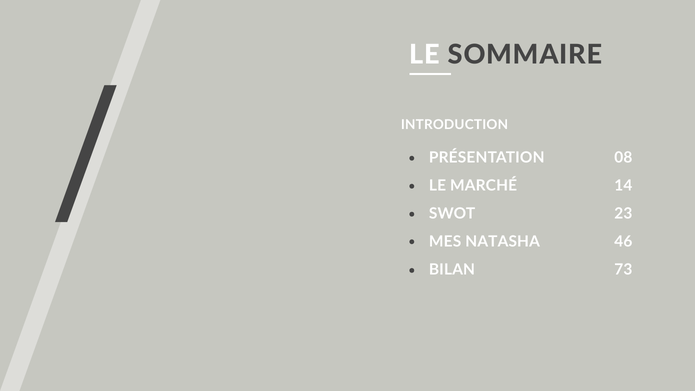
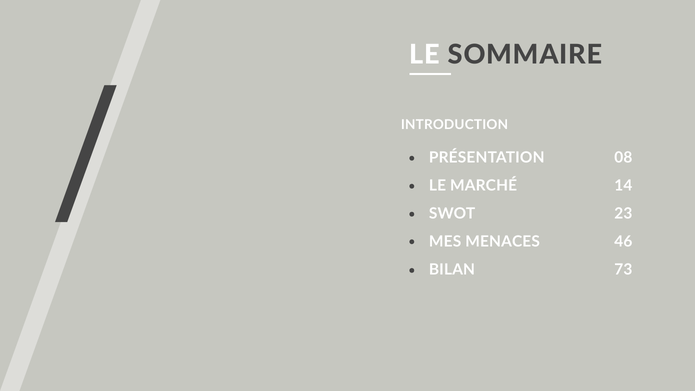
NATASHA: NATASHA -> MENACES (503, 242)
